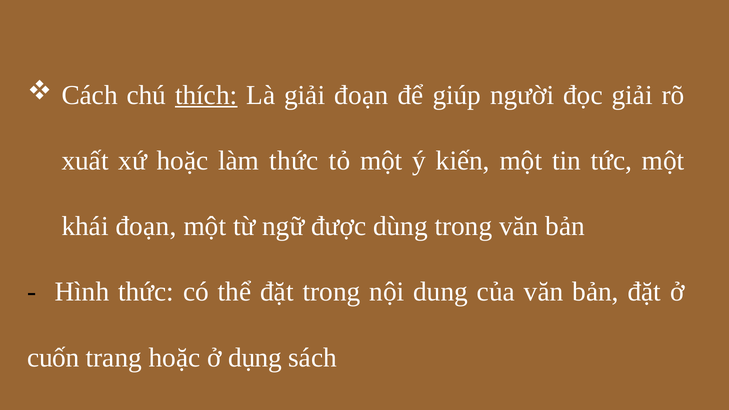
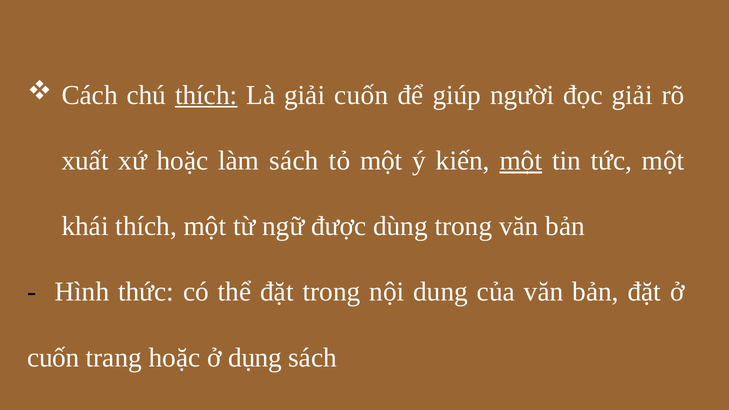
giải đoạn: đoạn -> cuốn (361, 95)
làm thức: thức -> sách (294, 161)
một underline: none -> present (521, 161)
khái đoạn: đoạn -> thích (146, 226)
